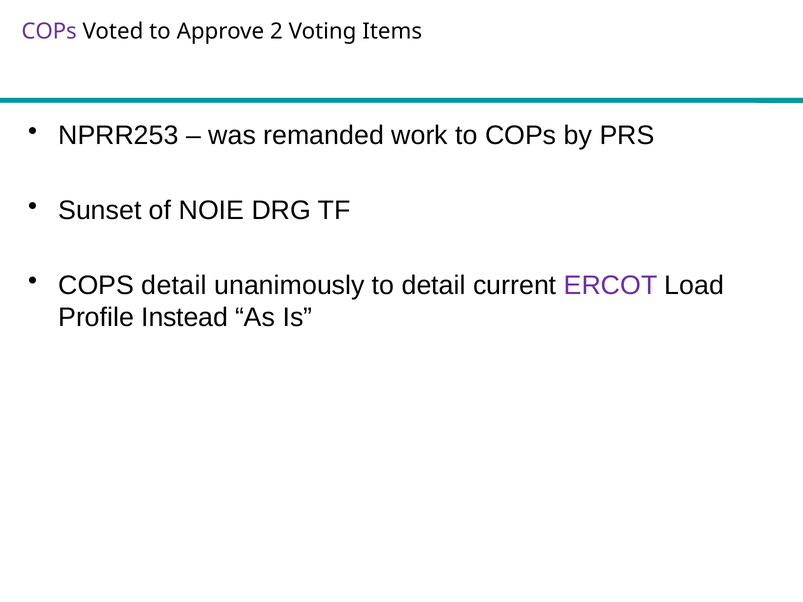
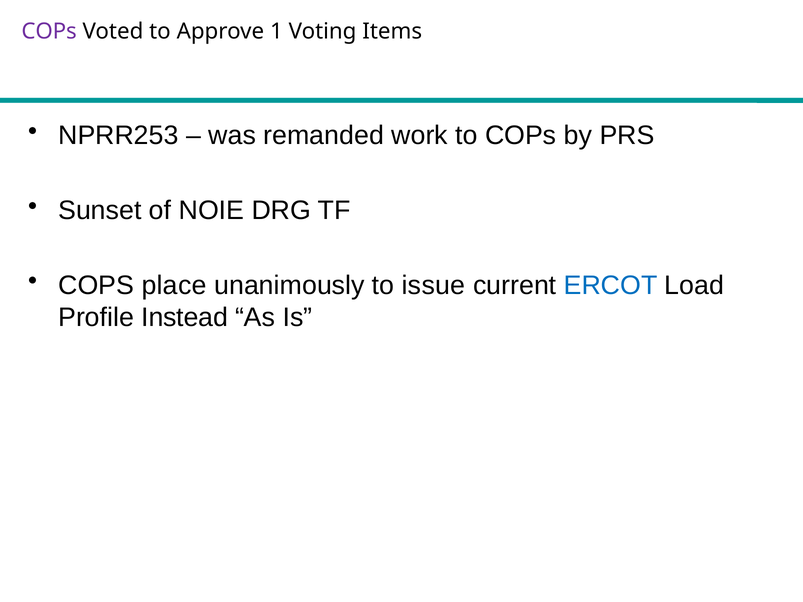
2: 2 -> 1 (276, 32)
COPS detail: detail -> place (174, 286)
to detail: detail -> issue (434, 286)
ERCOT colour: purple -> blue (611, 286)
